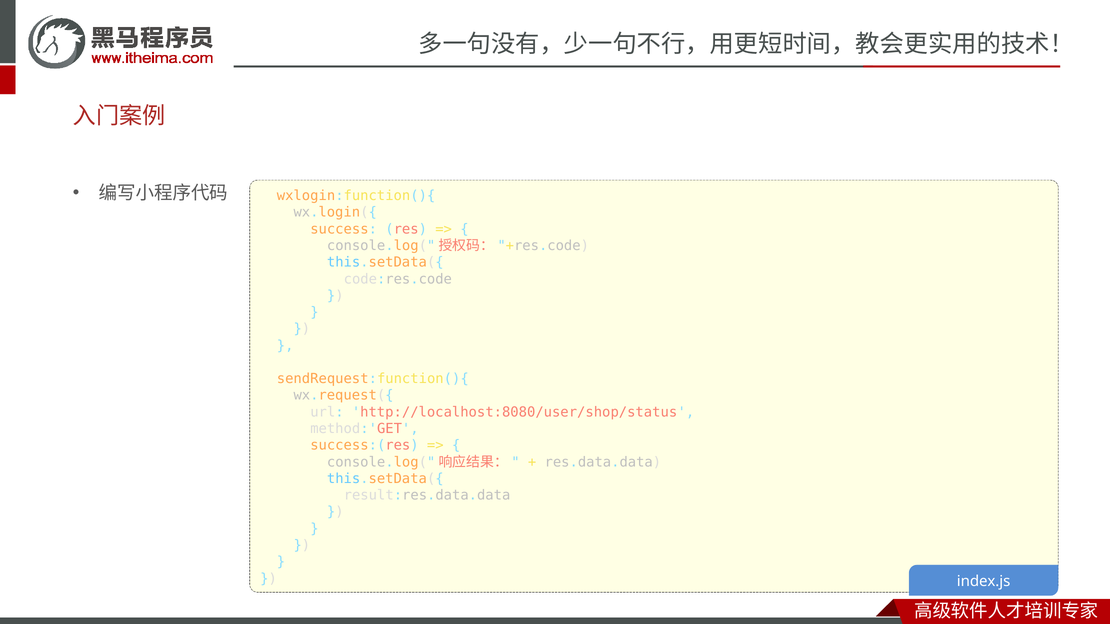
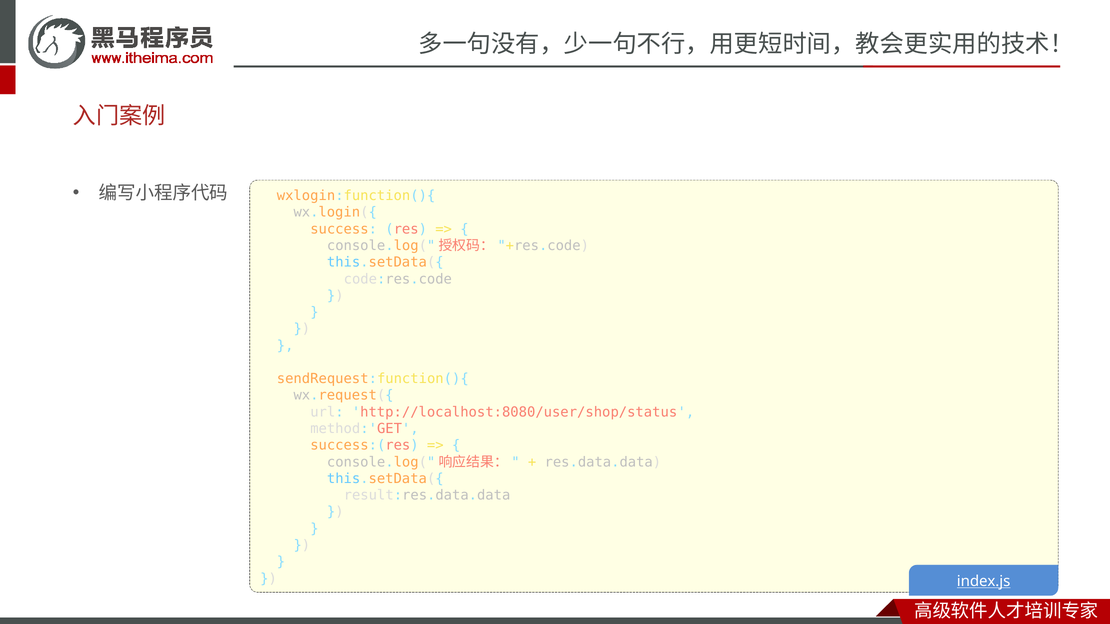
index.js underline: none -> present (984, 582)
